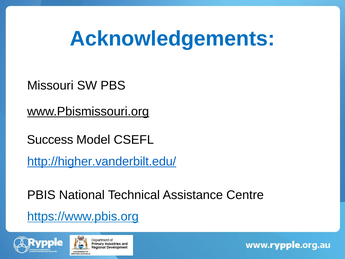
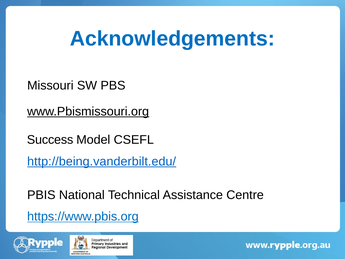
http://higher.vanderbilt.edu/: http://higher.vanderbilt.edu/ -> http://being.vanderbilt.edu/ (102, 161)
